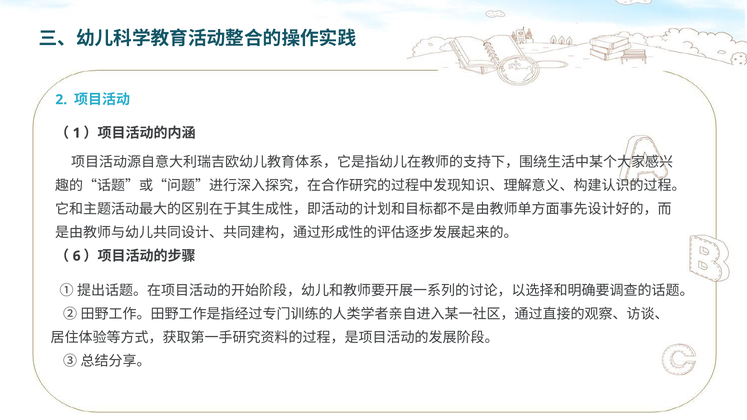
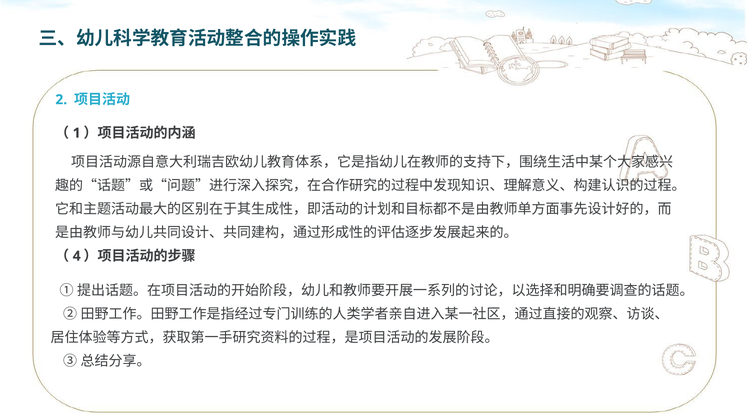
6: 6 -> 4 (77, 256)
